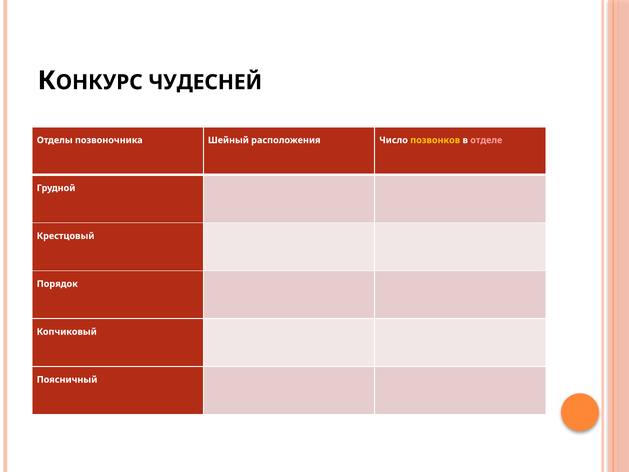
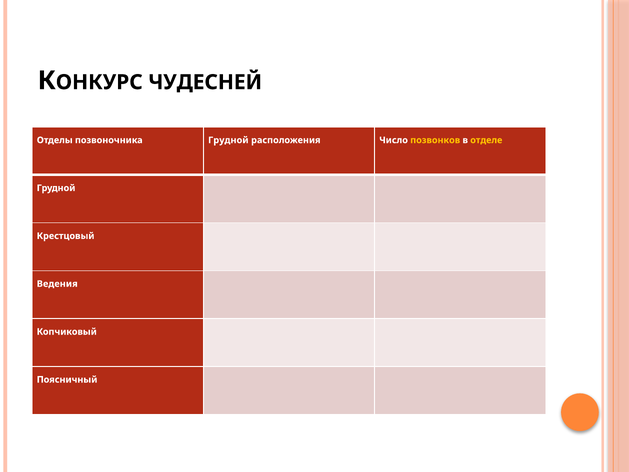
позвоночника Шейный: Шейный -> Грудной (228, 140)
отделе colour: pink -> yellow (486, 140)
Порядок: Порядок -> Ведения (57, 284)
